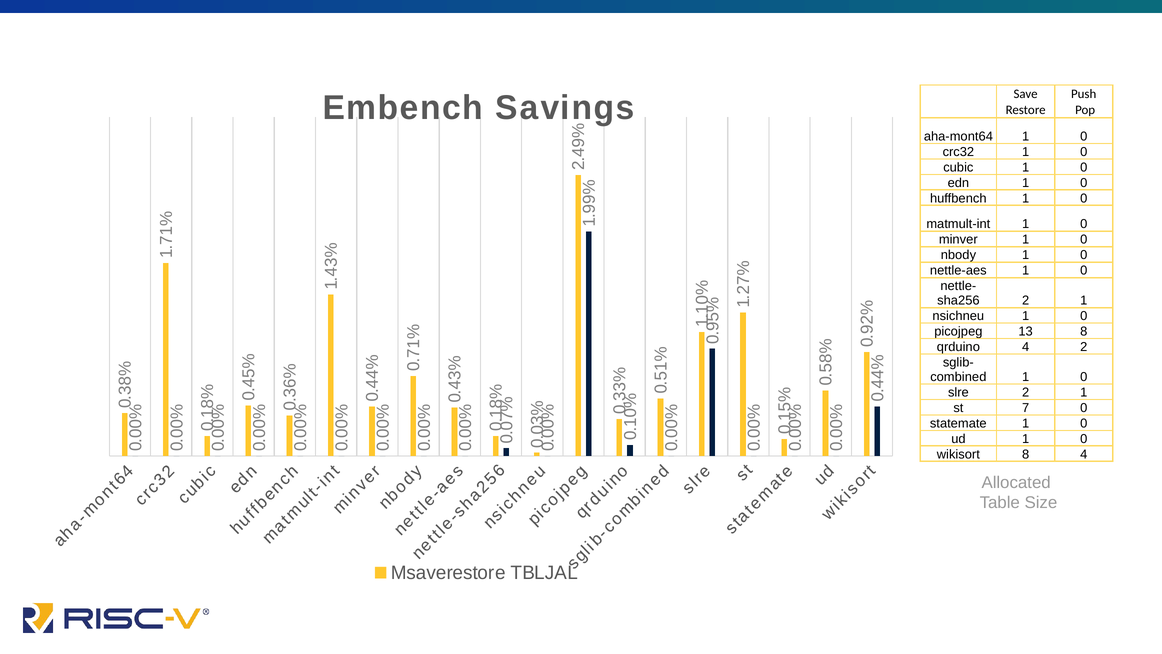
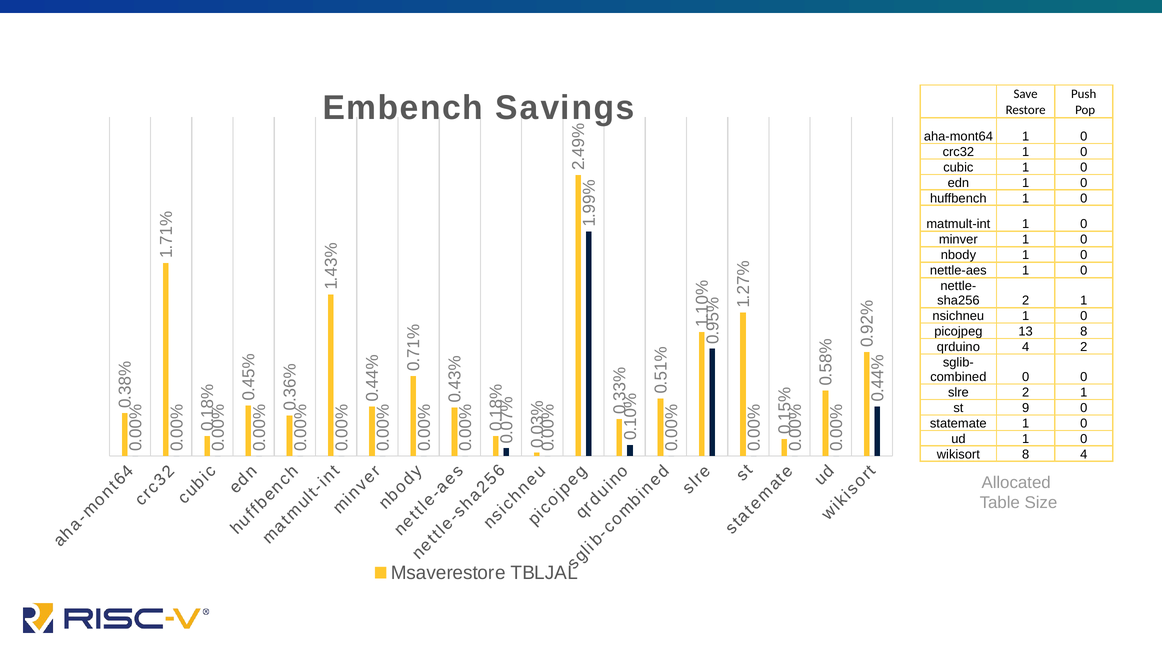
1: 1 -> 0 (1026, 377)
st 7: 7 -> 9 (1026, 408)
